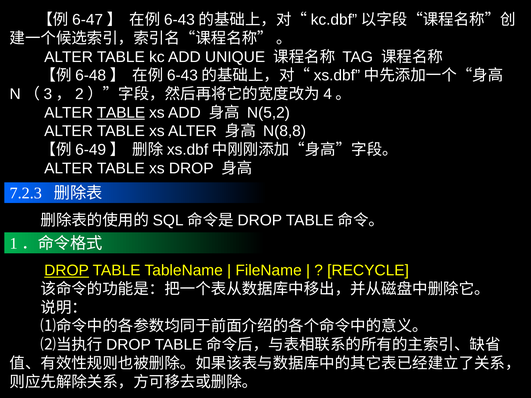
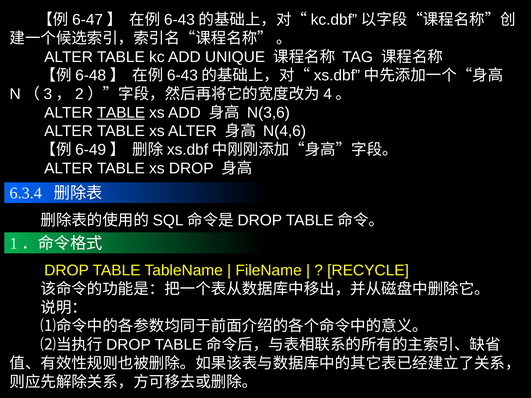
N(5,2: N(5,2 -> N(3,6 (268, 113)
N(8,8: N(8,8 -> N(4,6 (285, 131)
7.2.3: 7.2.3 -> 6.3.4 (26, 193)
DROP underline: present -> none (67, 271)
